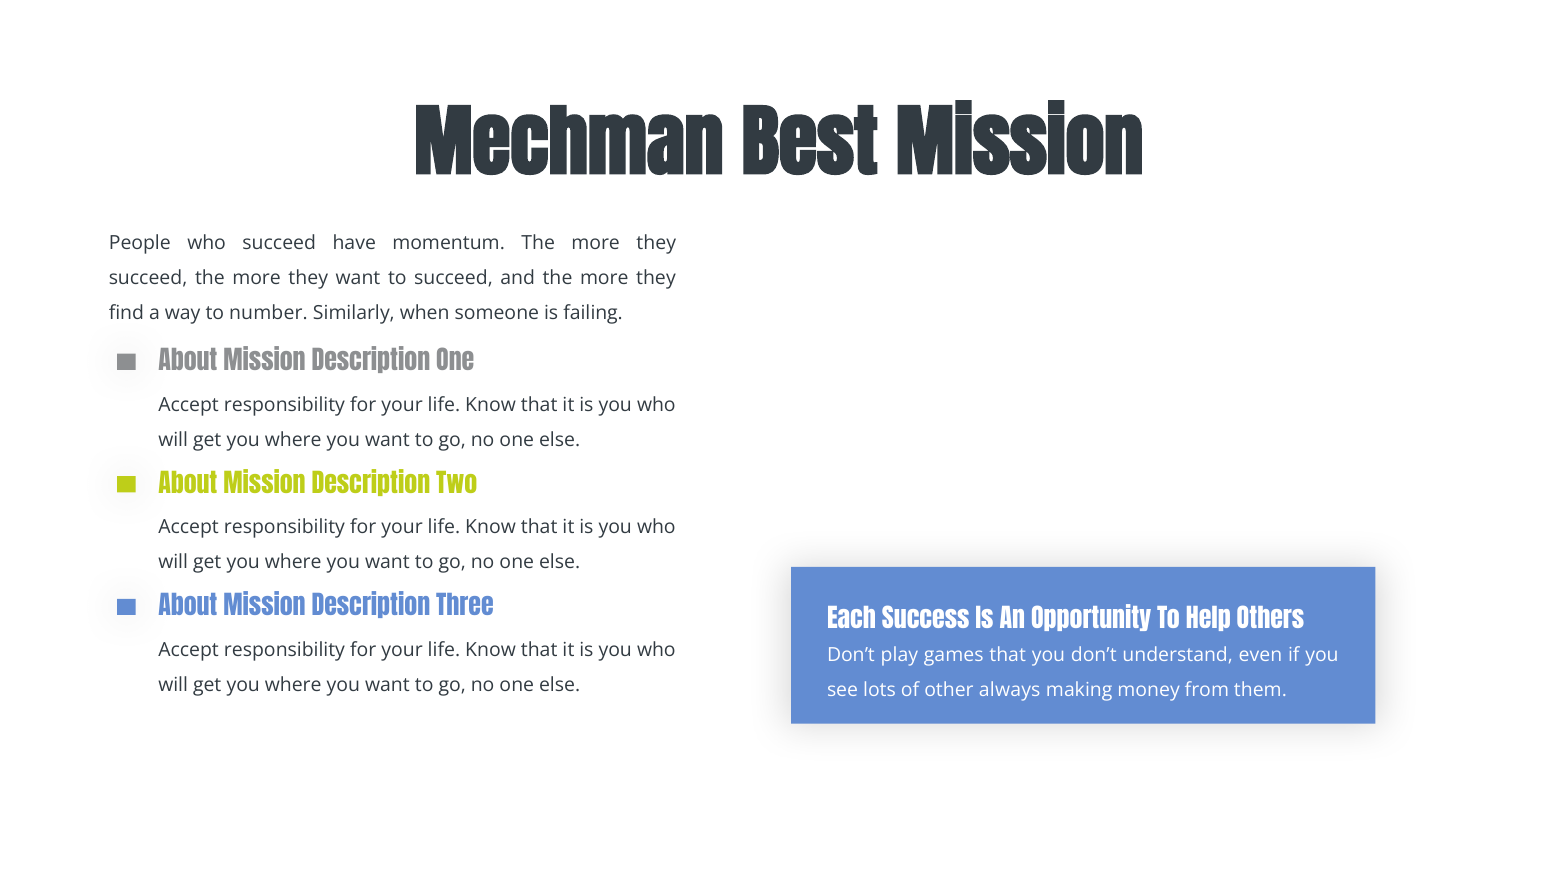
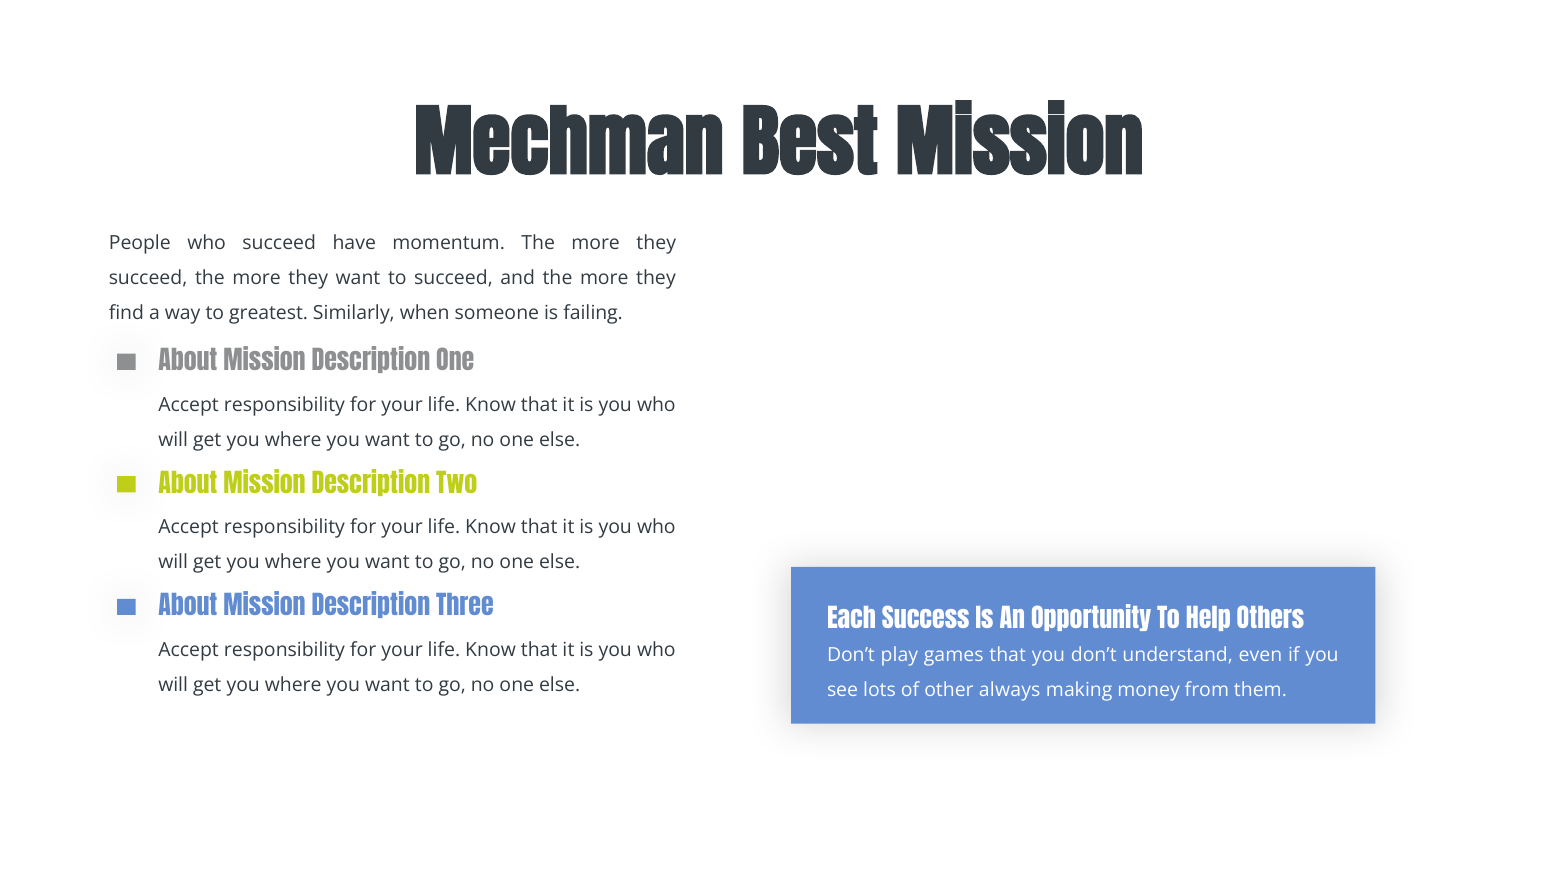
number: number -> greatest (269, 313)
